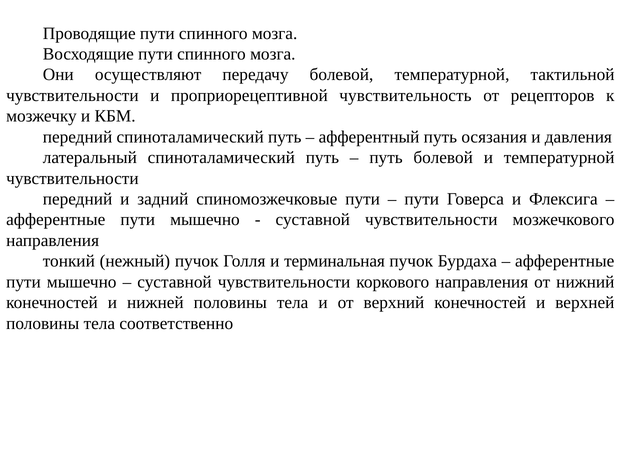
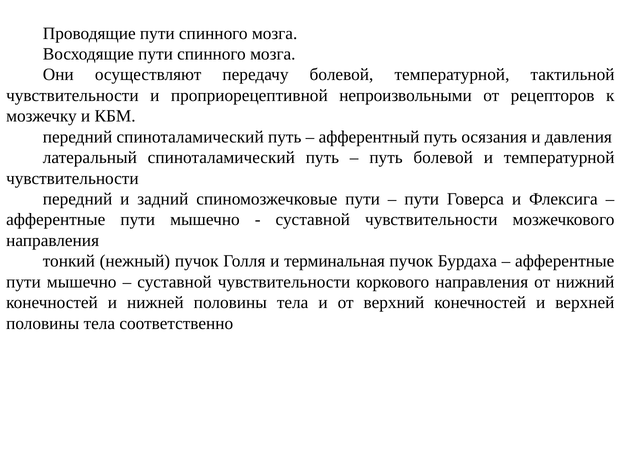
чувствительность: чувствительность -> непроизвольными (406, 95)
